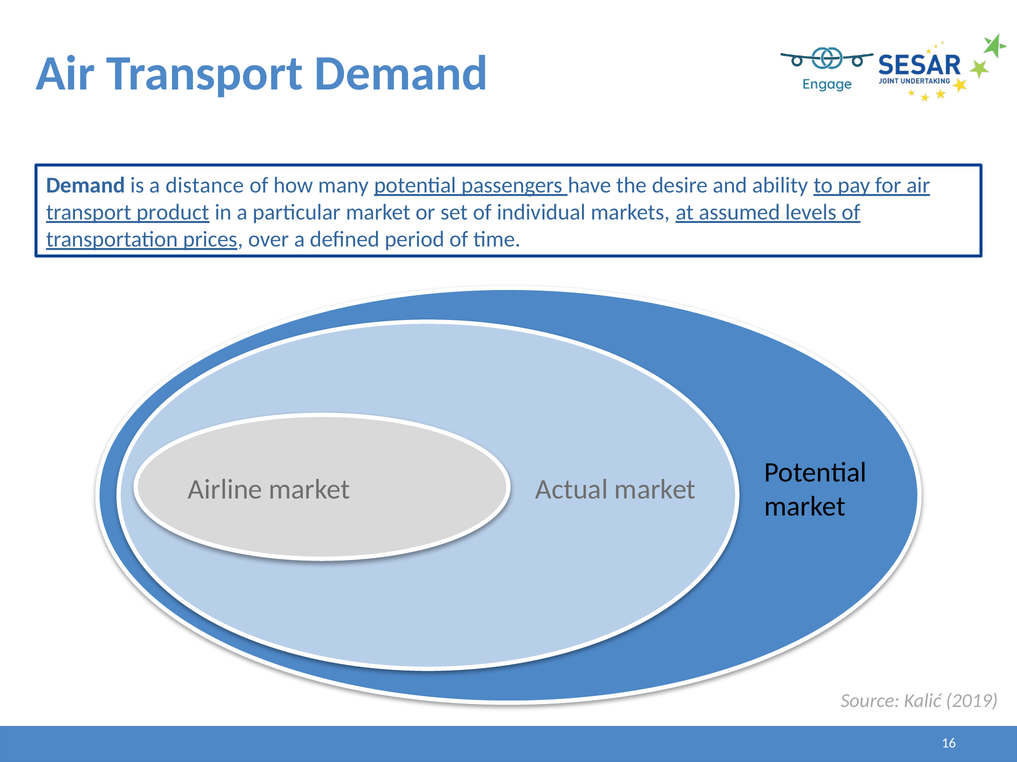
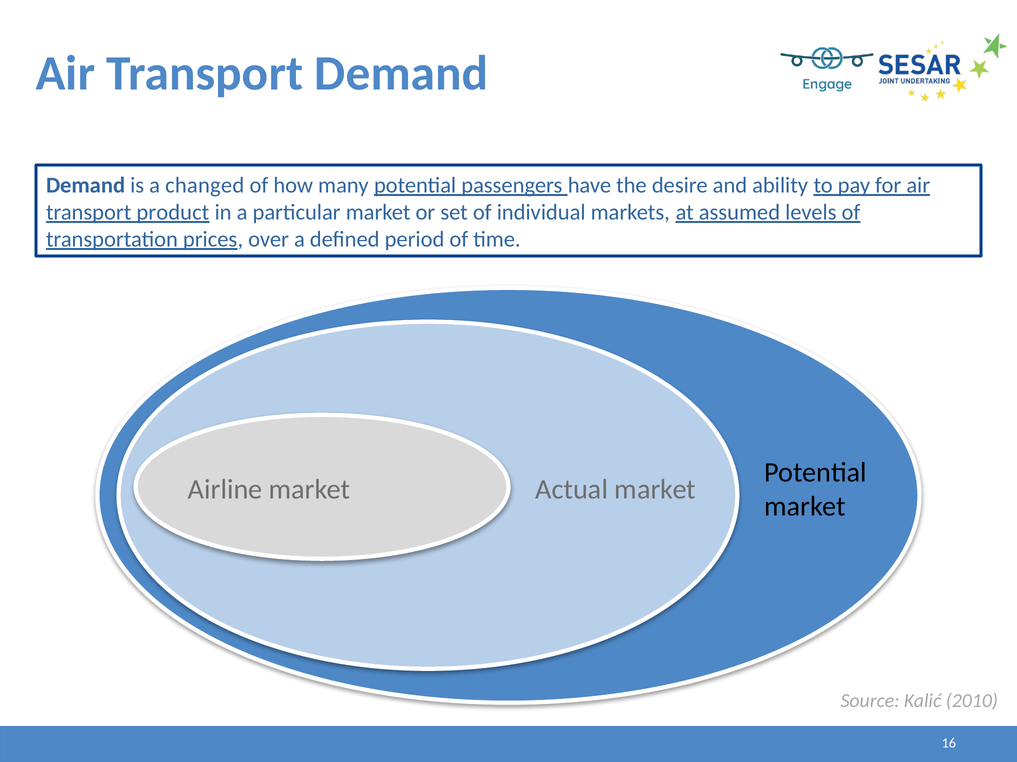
distance: distance -> changed (205, 185)
2019: 2019 -> 2010 (972, 702)
